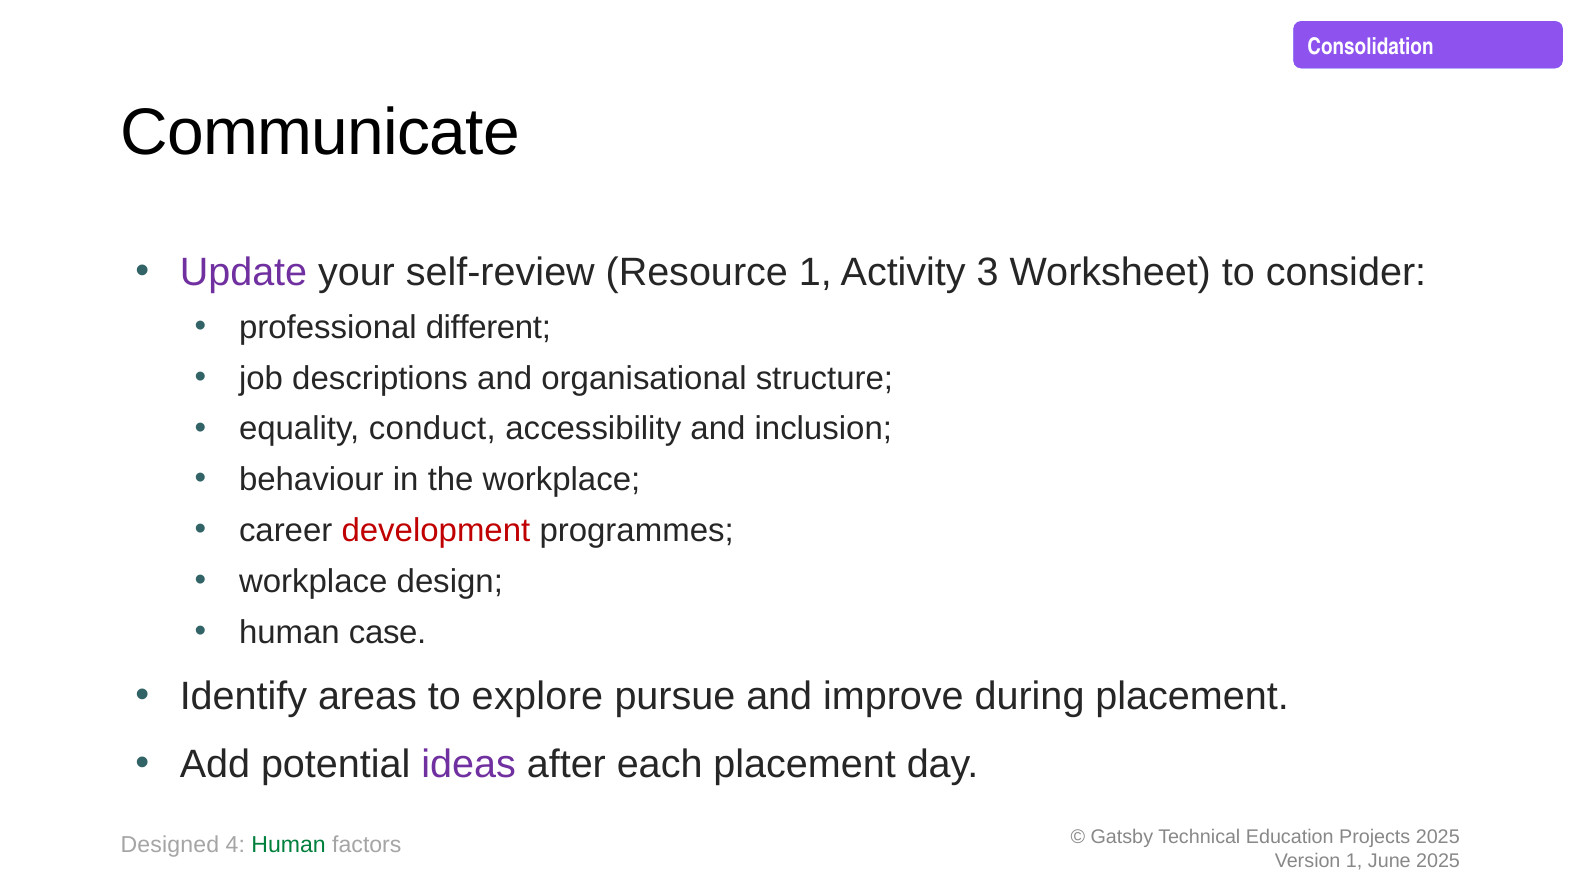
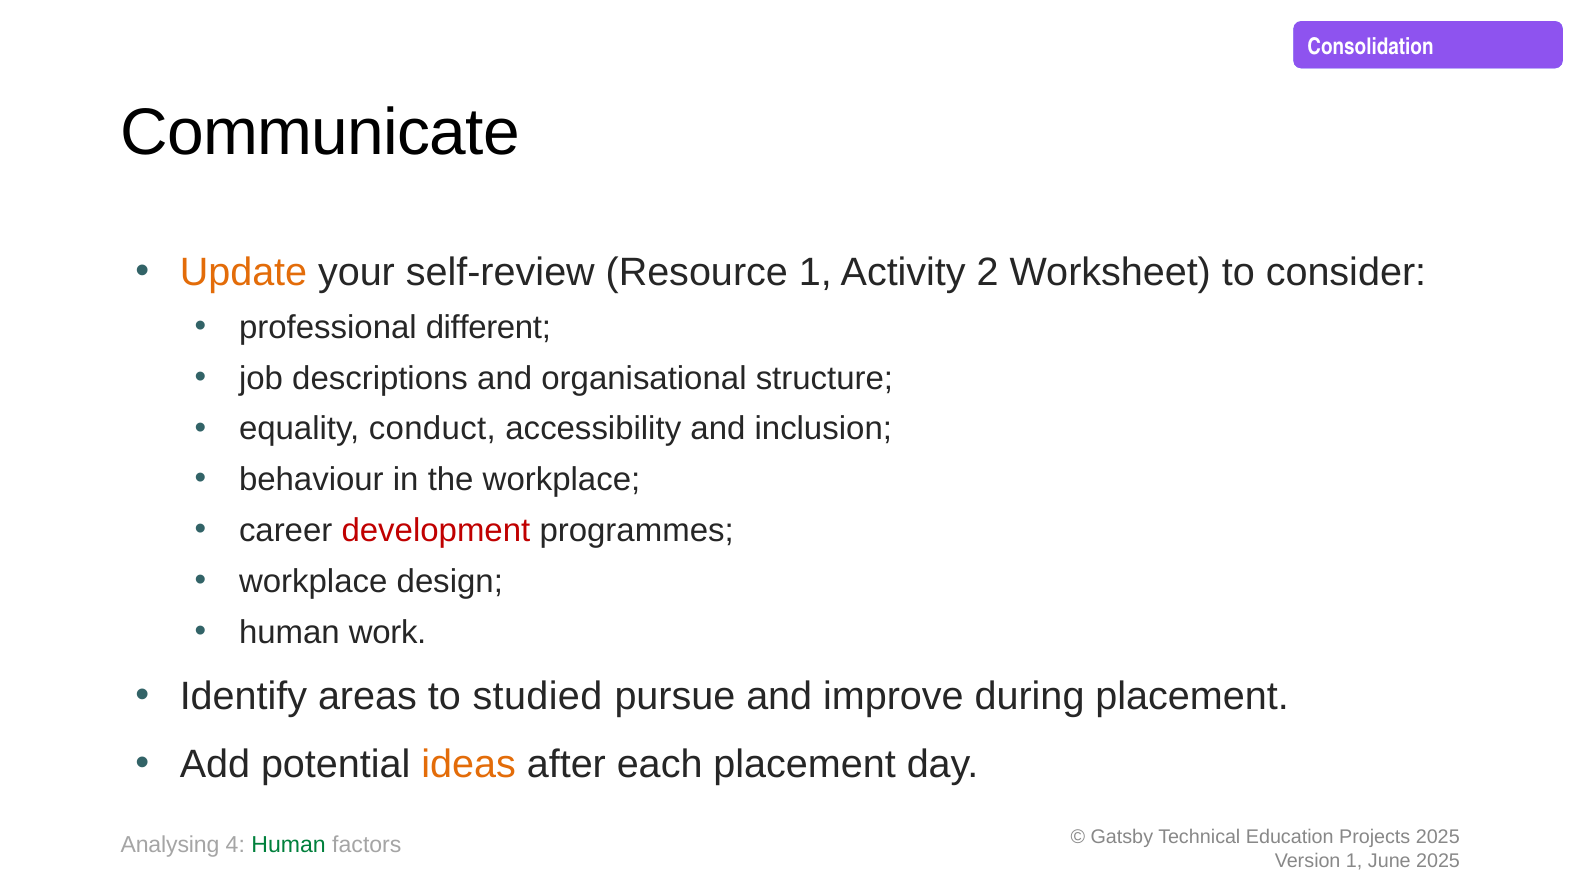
Update colour: purple -> orange (243, 273)
3: 3 -> 2 (988, 273)
case: case -> work (388, 633)
explore: explore -> studied (537, 697)
ideas colour: purple -> orange (469, 765)
Designed: Designed -> Analysing (170, 846)
